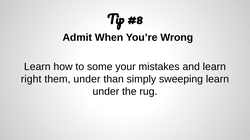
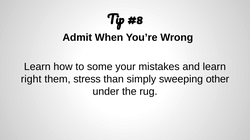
them under: under -> stress (87, 79)
sweeping learn: learn -> other (218, 79)
